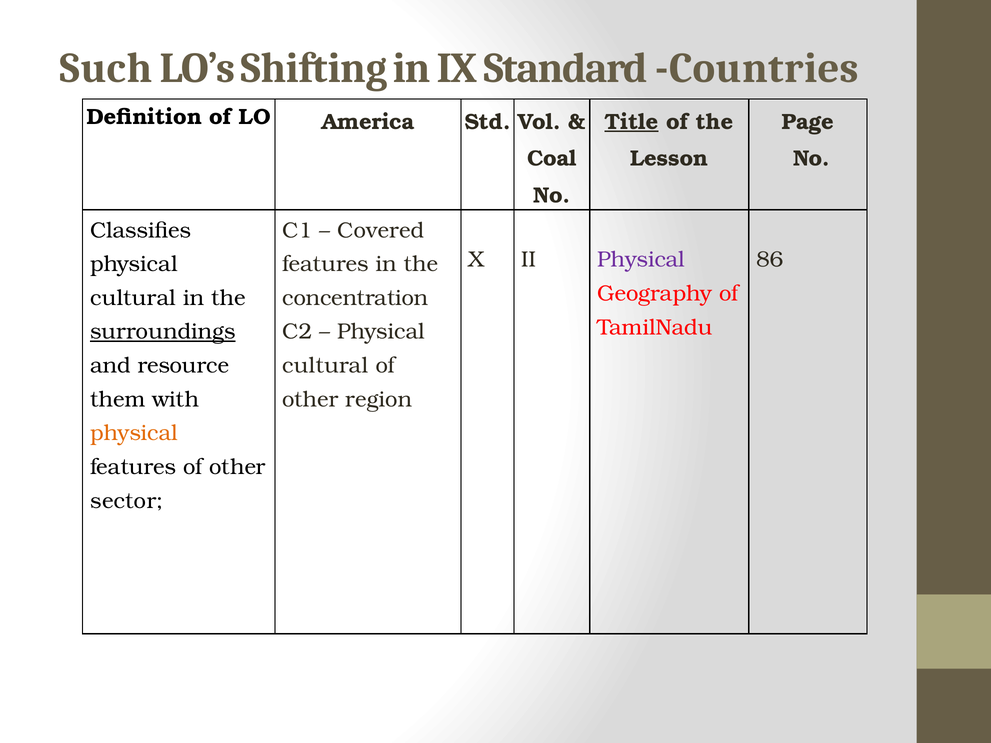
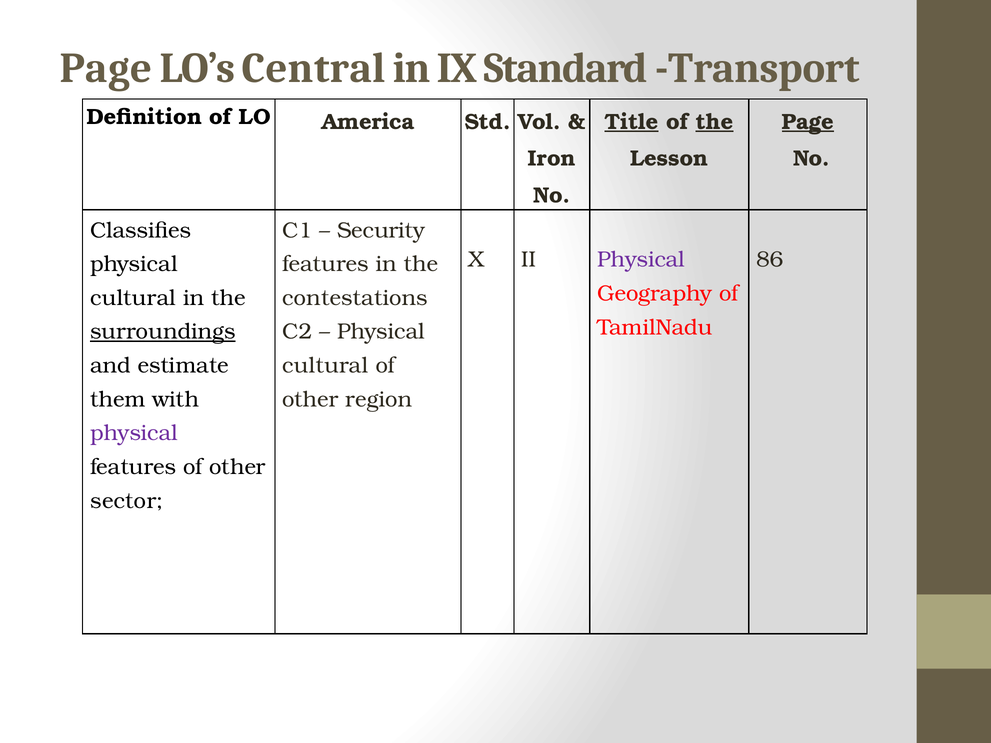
Such: Such -> Page (106, 68)
Shifting: Shifting -> Central (314, 68)
Countries: Countries -> Transport (758, 68)
the underline: none -> present (715, 122)
Page underline: none -> present (808, 122)
Coal: Coal -> Iron (552, 159)
Covered: Covered -> Security (381, 230)
concentration: concentration -> contestations (355, 298)
resource: resource -> estimate (183, 366)
physical colour: orange -> purple (134, 433)
